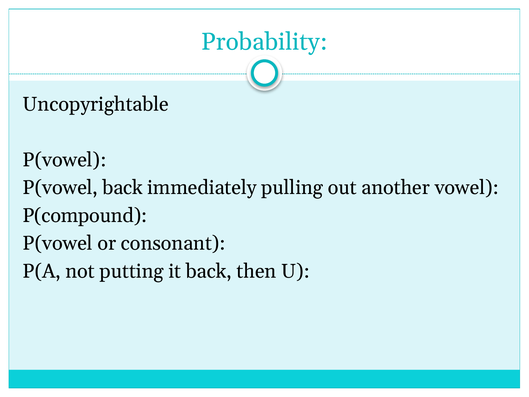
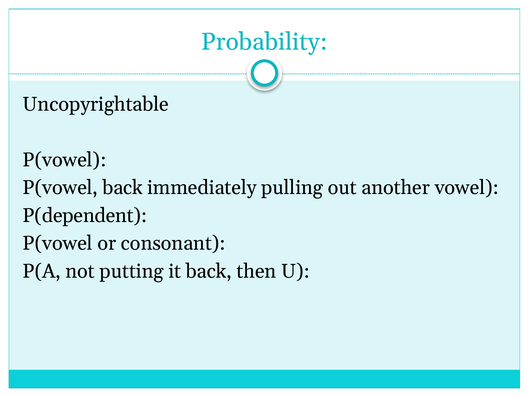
P(compound: P(compound -> P(dependent (85, 215)
